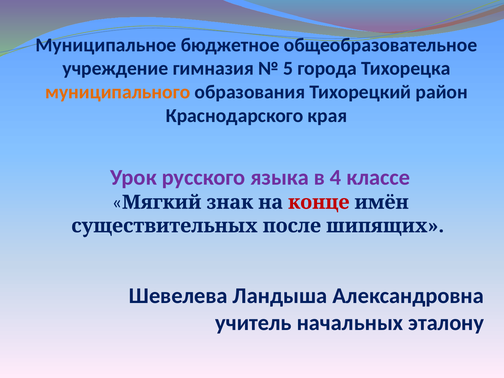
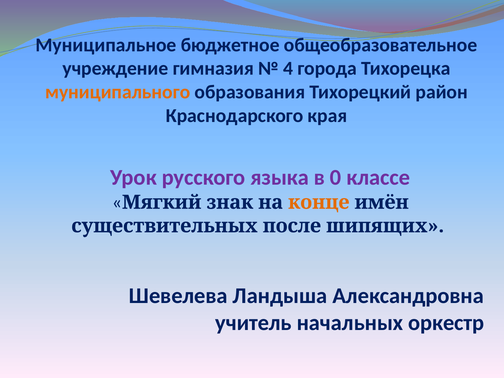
5: 5 -> 4 (288, 69)
4: 4 -> 0 (336, 177)
конце colour: red -> orange (319, 202)
эталону: эталону -> оркестр (446, 323)
